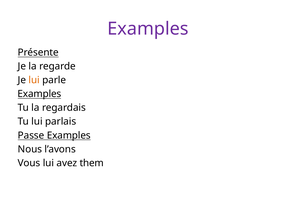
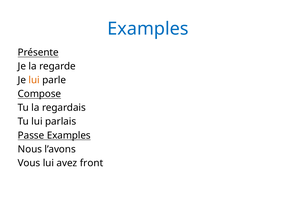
Examples colour: purple -> blue (148, 29)
Examples: Examples -> Compose (39, 94)
them: them -> front (92, 163)
